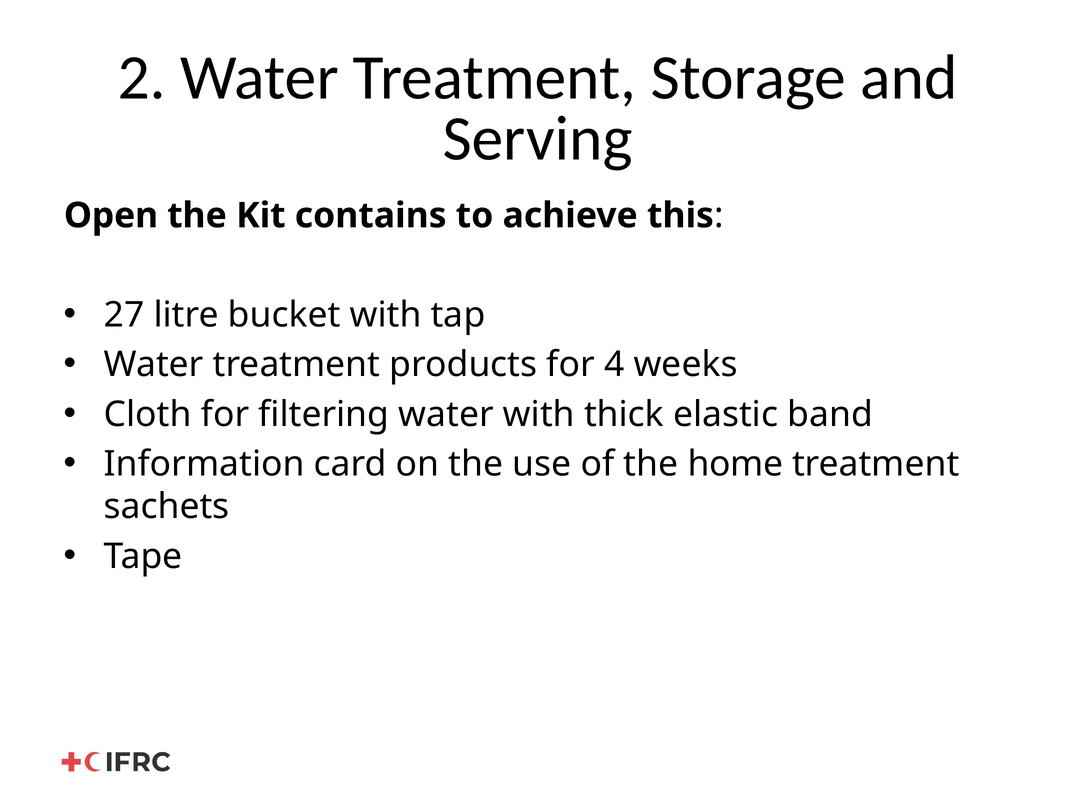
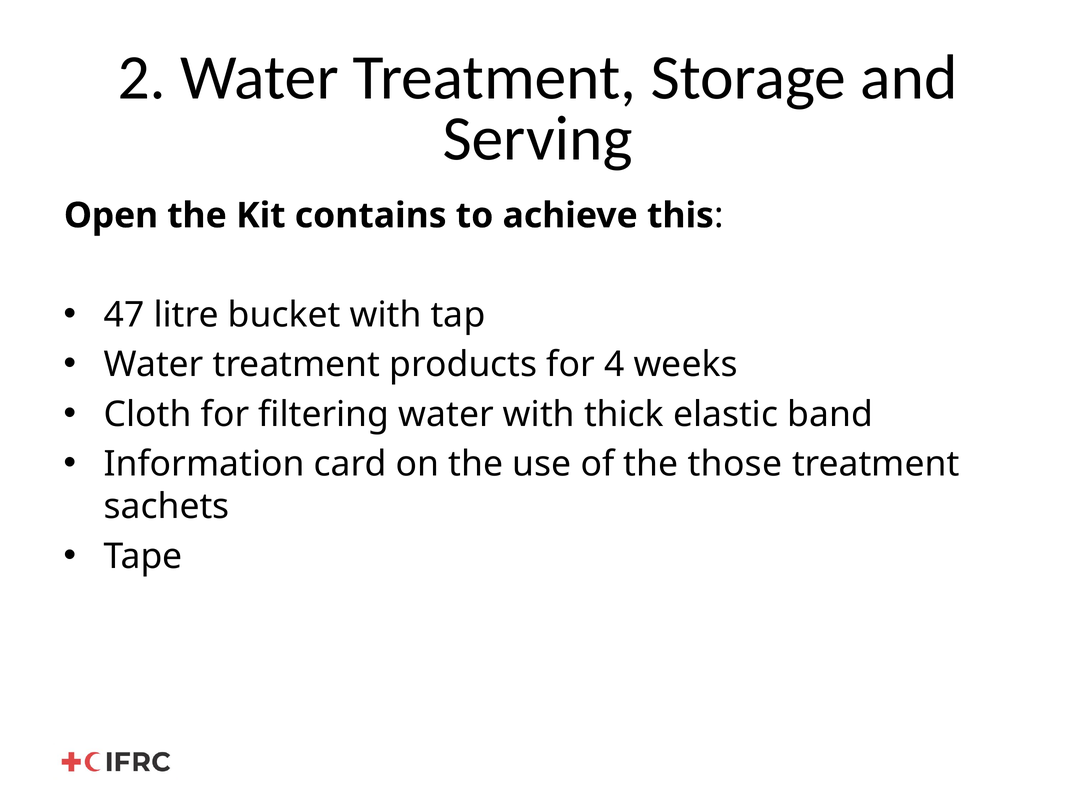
27: 27 -> 47 (124, 315)
home: home -> those (735, 464)
